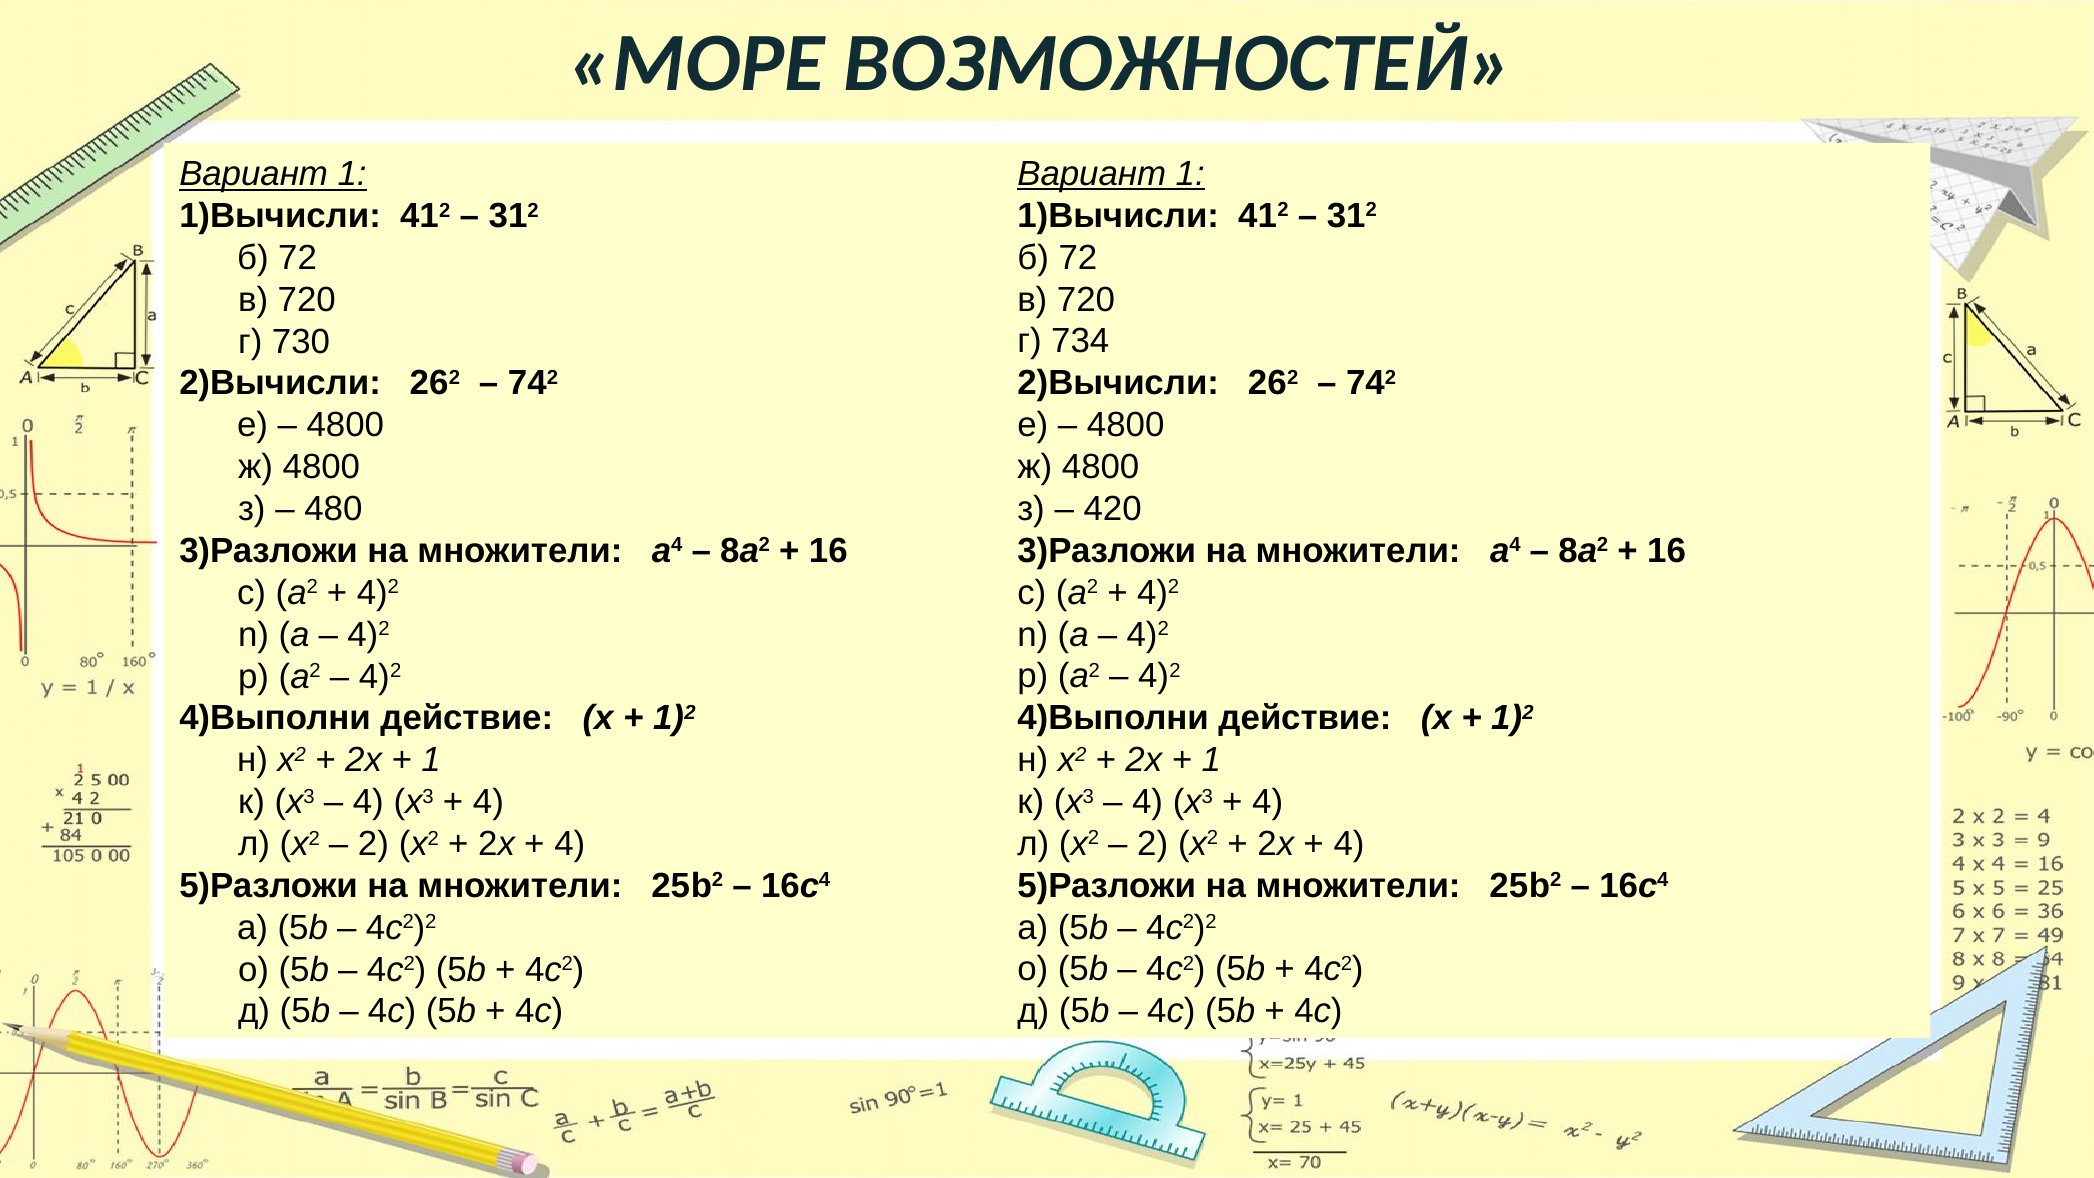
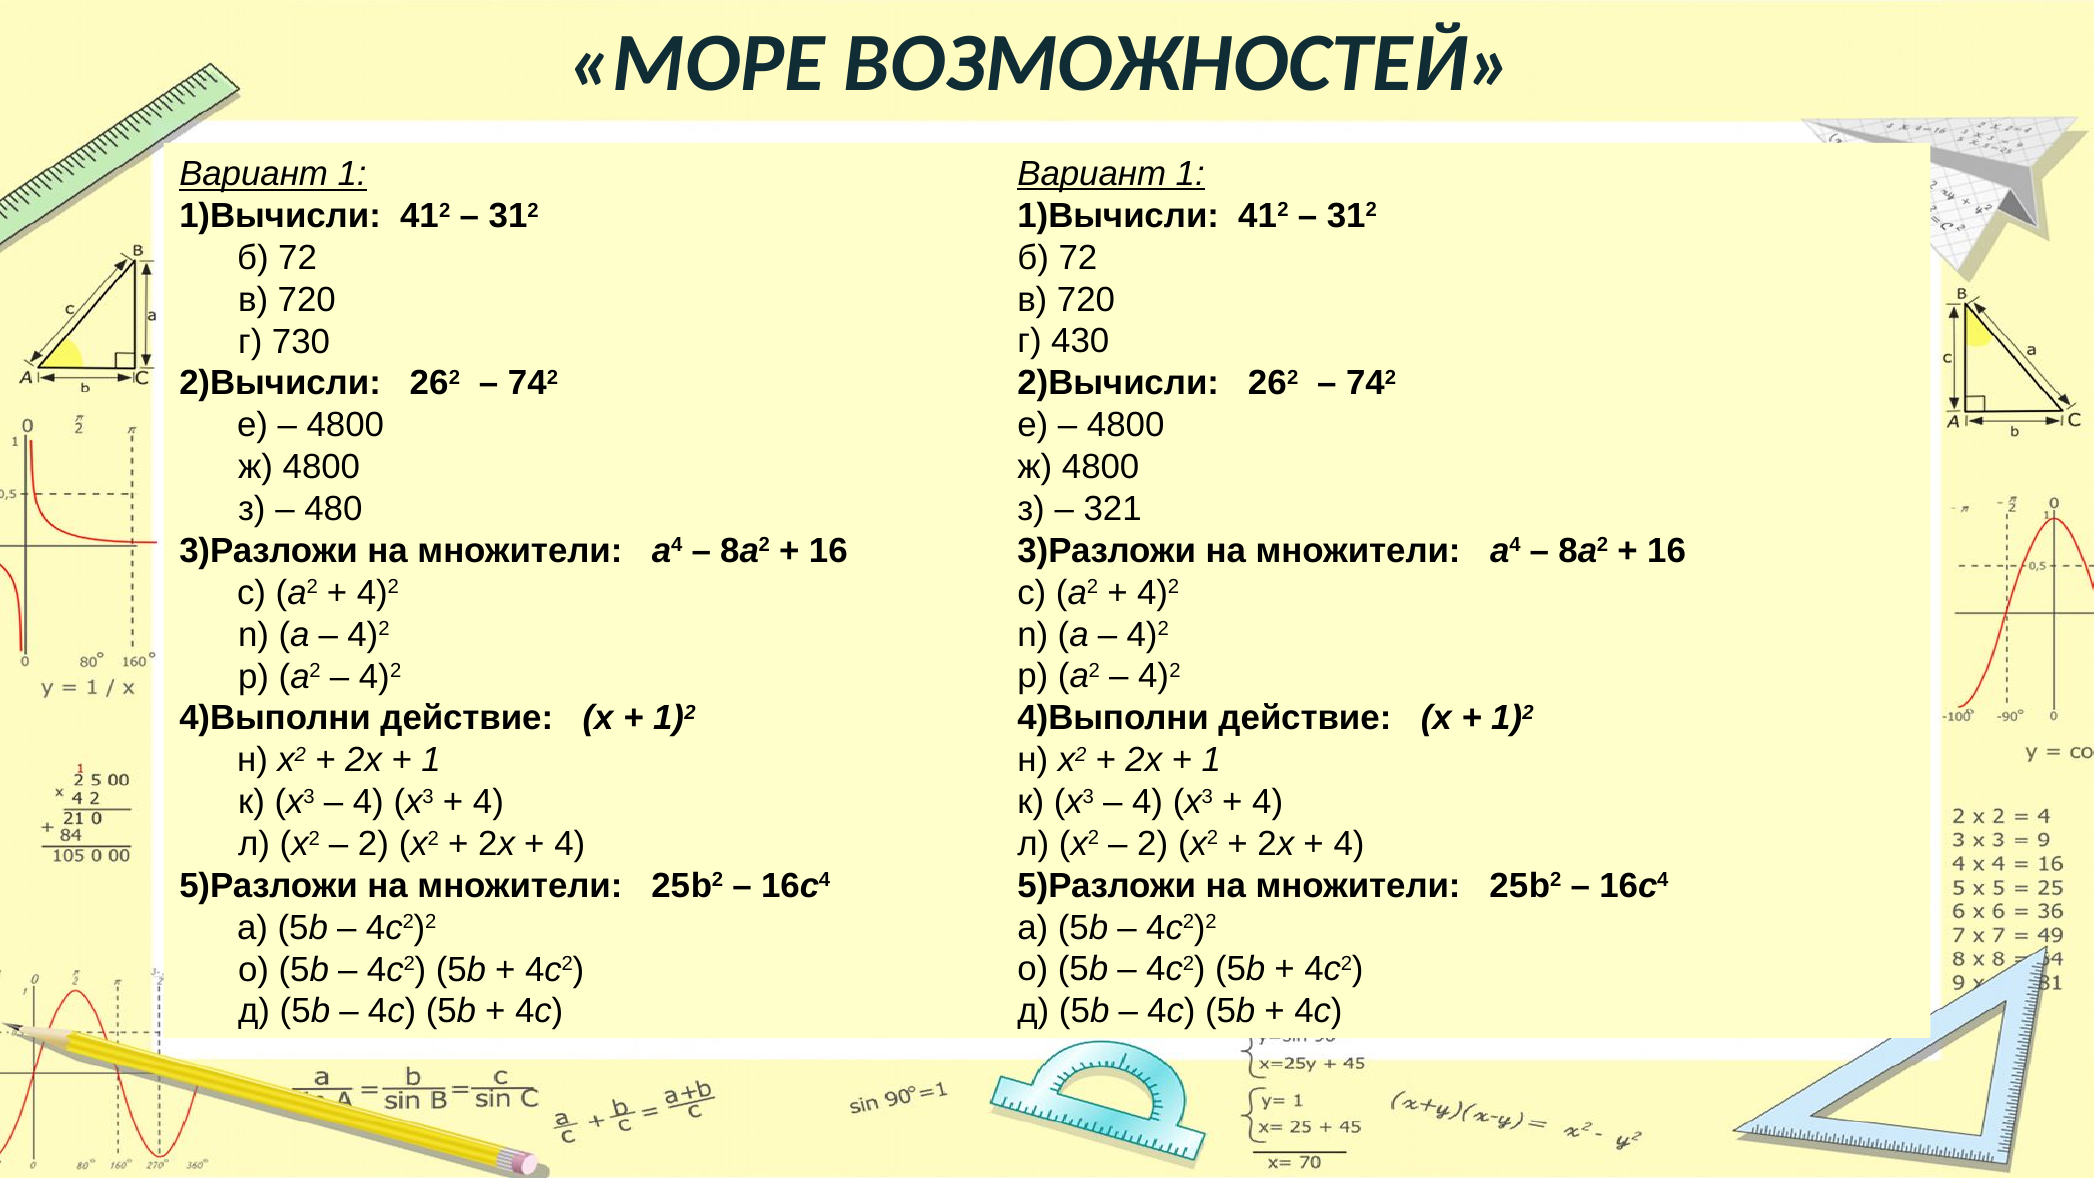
734: 734 -> 430 (1080, 341)
420: 420 -> 321 (1113, 509)
